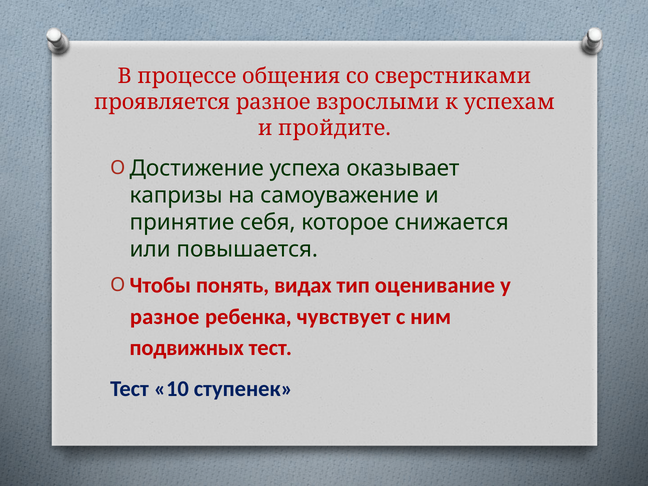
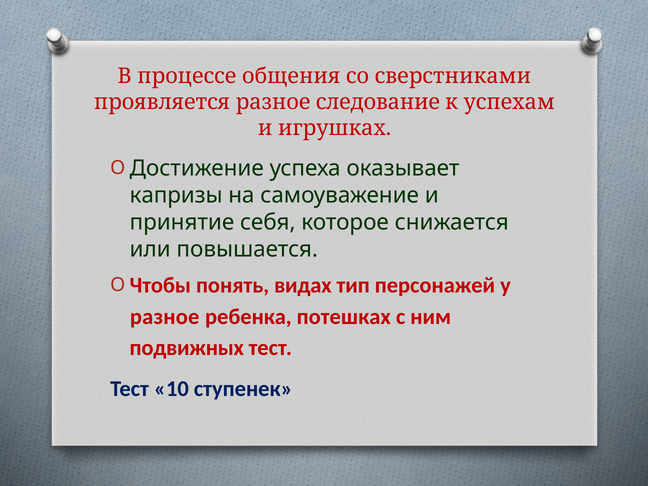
взрослыми: взрослыми -> следование (378, 102)
пройдите: пройдите -> игрушках (335, 128)
оценивание: оценивание -> персонажей (435, 286)
чувствует: чувствует -> потешках (344, 317)
